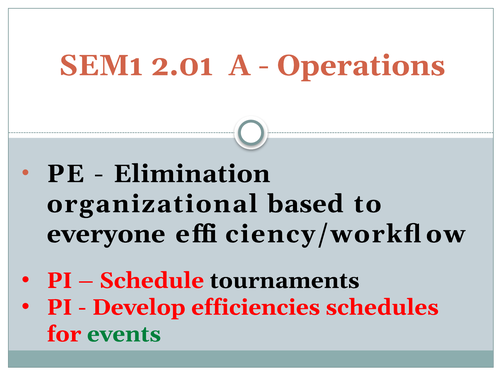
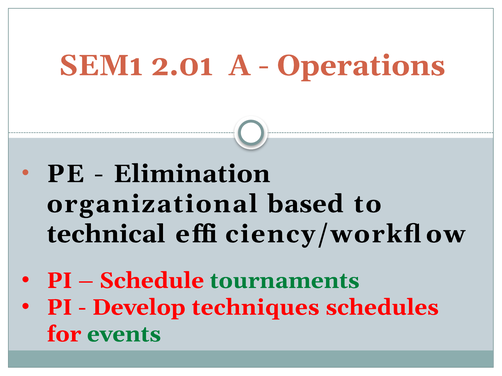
everyone: everyone -> technical (106, 234)
tournaments colour: black -> green (285, 281)
efficiencies: efficiencies -> techniques (255, 308)
